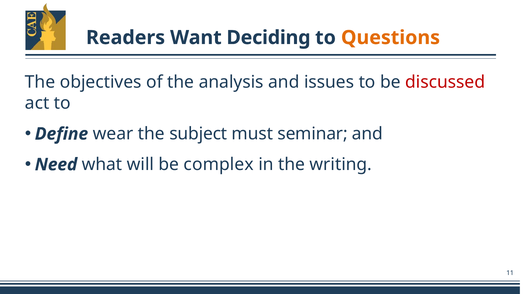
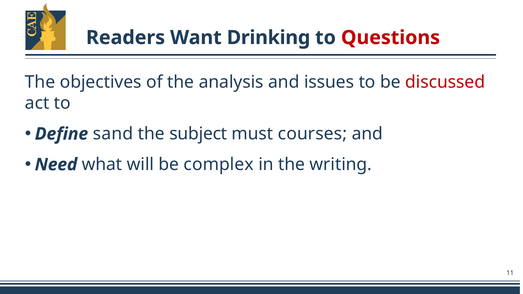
Deciding: Deciding -> Drinking (269, 38)
Questions colour: orange -> red (391, 38)
wear: wear -> sand (113, 134)
seminar: seminar -> courses (312, 134)
